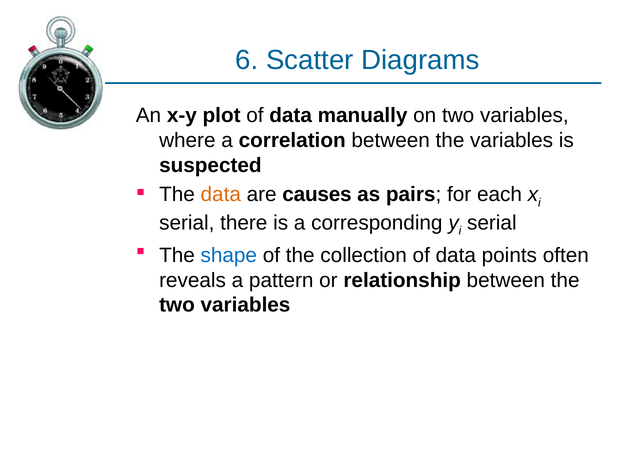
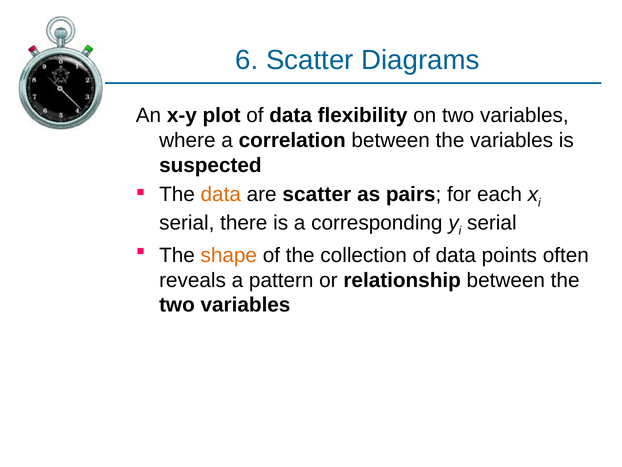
manually: manually -> flexibility (363, 115)
are causes: causes -> scatter (317, 194)
shape colour: blue -> orange (229, 255)
